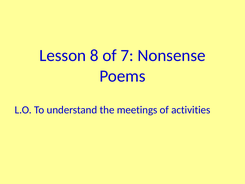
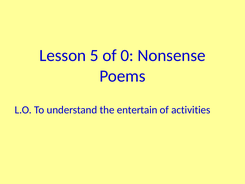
8: 8 -> 5 (94, 55)
7: 7 -> 0 (127, 55)
meetings: meetings -> entertain (137, 110)
